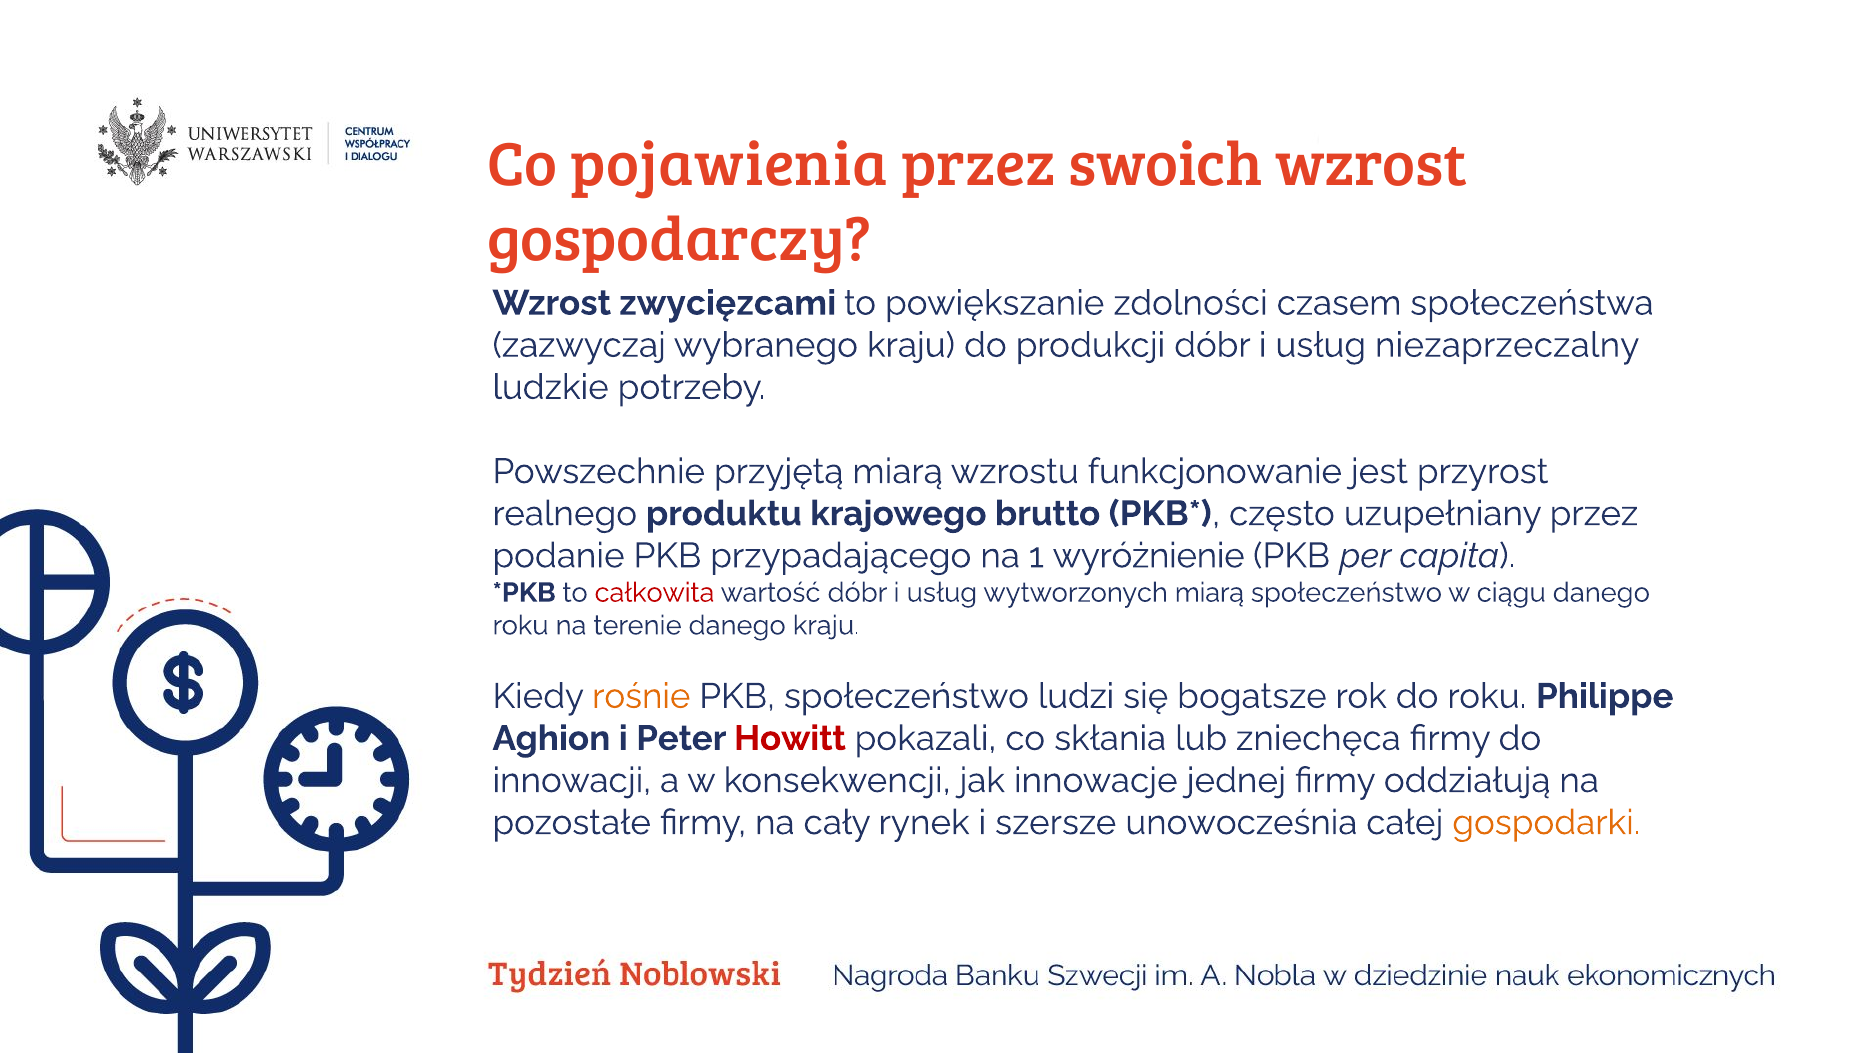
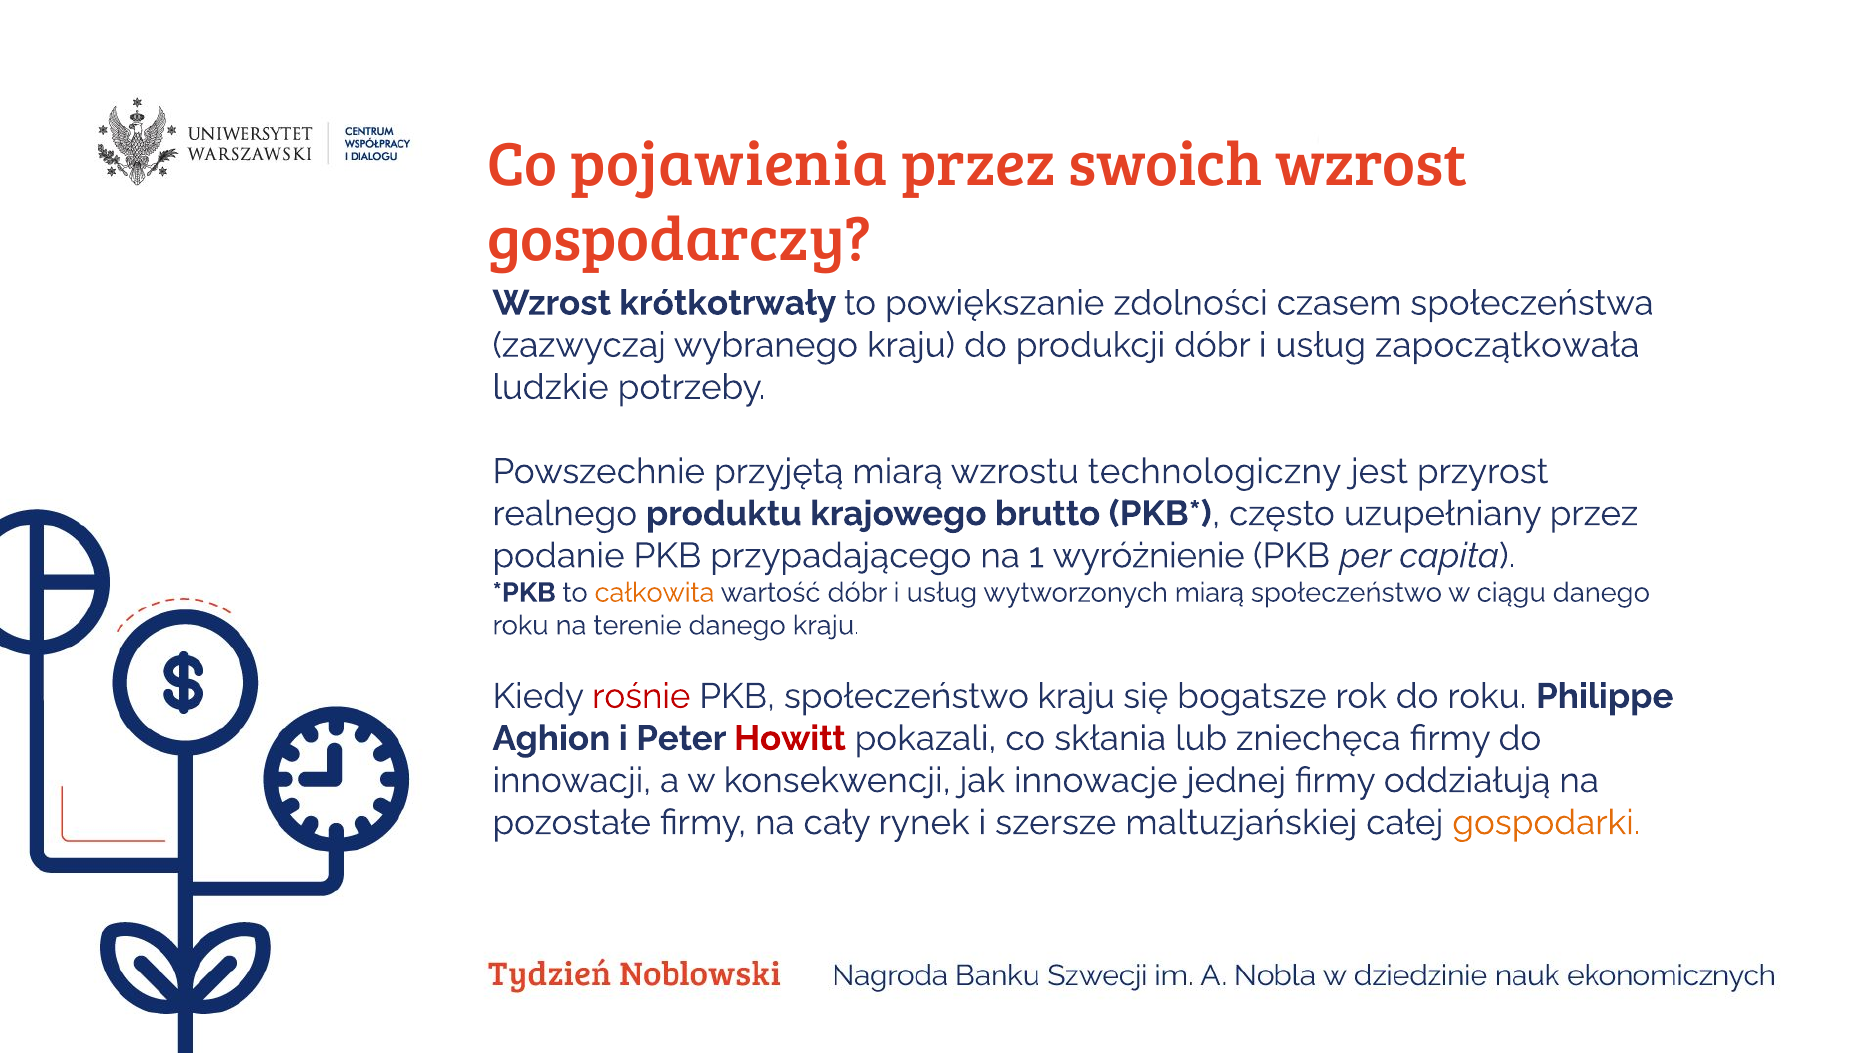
zwycięzcami: zwycięzcami -> krótkotrwały (728, 303)
niezaprzeczalny: niezaprzeczalny -> zapoczątkowała (1507, 345)
funkcjonowanie: funkcjonowanie -> technologiczny (1215, 472)
całkowita colour: red -> orange (654, 593)
rośnie colour: orange -> red (641, 697)
społeczeństwo ludzi: ludzi -> kraju (1076, 697)
unowocześnia: unowocześnia -> maltuzjańskiej (1241, 823)
